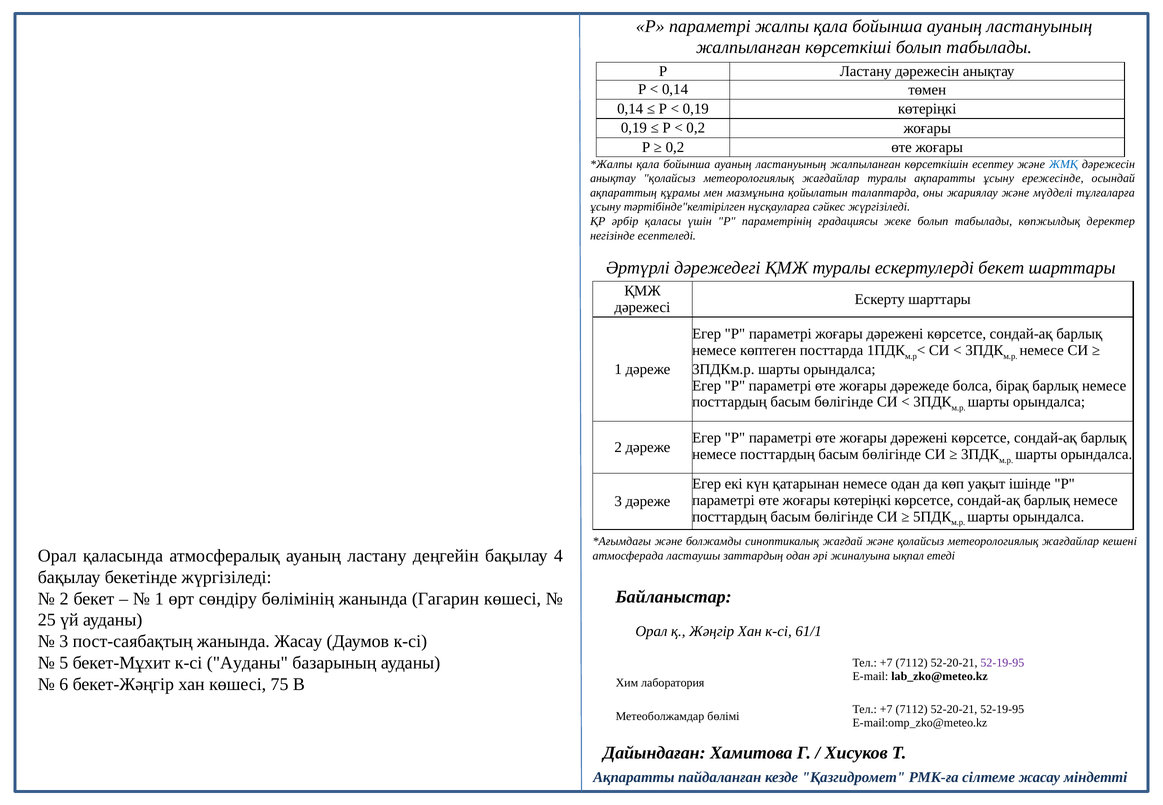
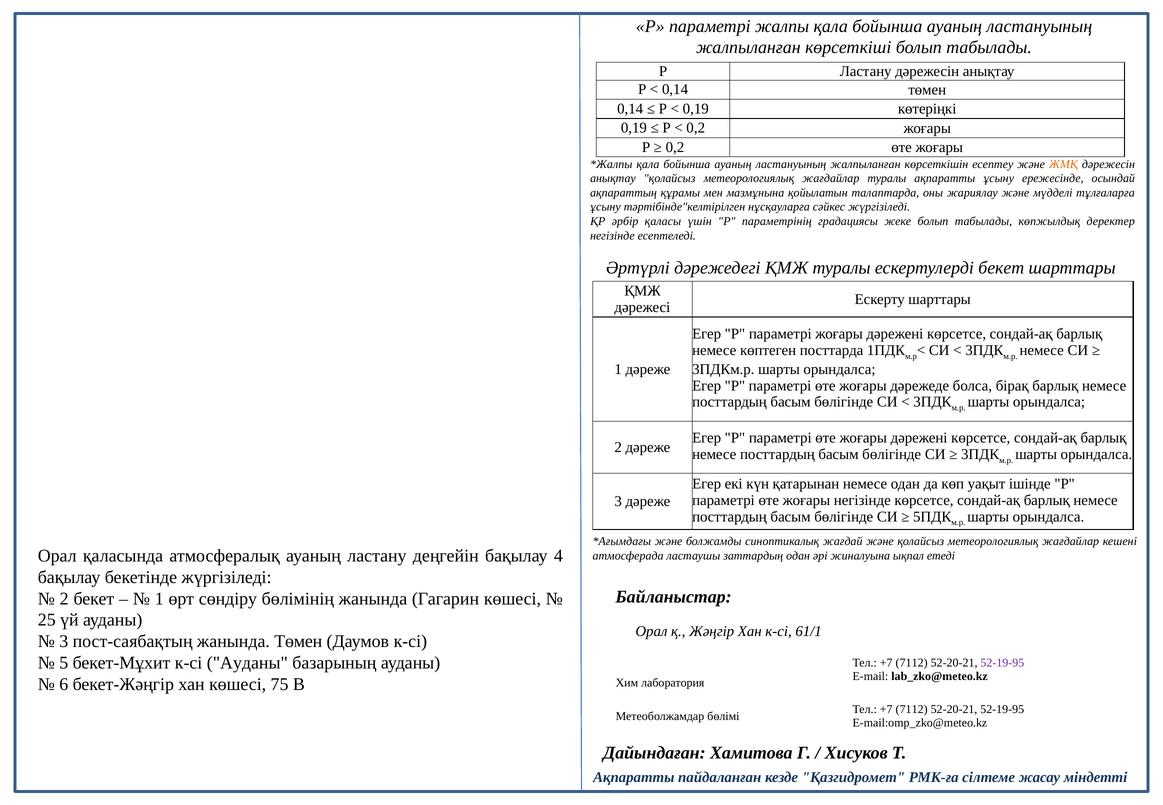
ЖМҚ colour: blue -> orange (1063, 164)
жоғары көтеріңкі: көтеріңкі -> негізінде (862, 500)
жанында Жасау: Жасау -> Төмен (298, 642)
